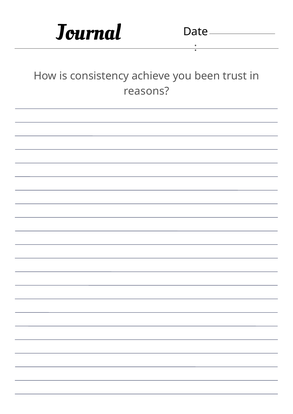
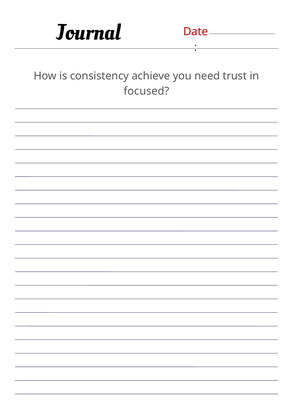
Date colour: black -> red (196, 32)
been: been -> need (207, 76)
reasons: reasons -> focused (146, 91)
